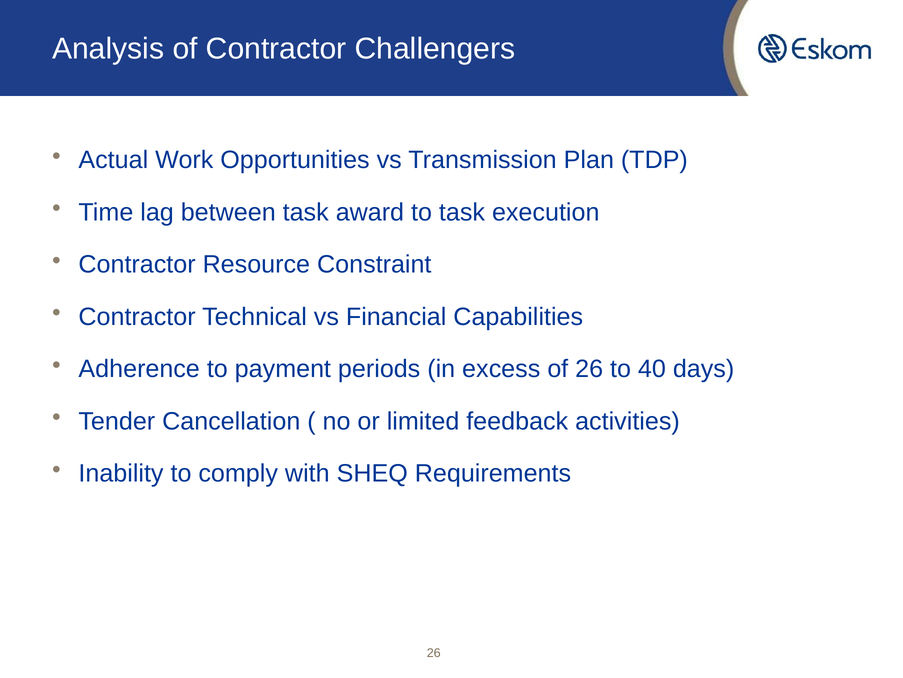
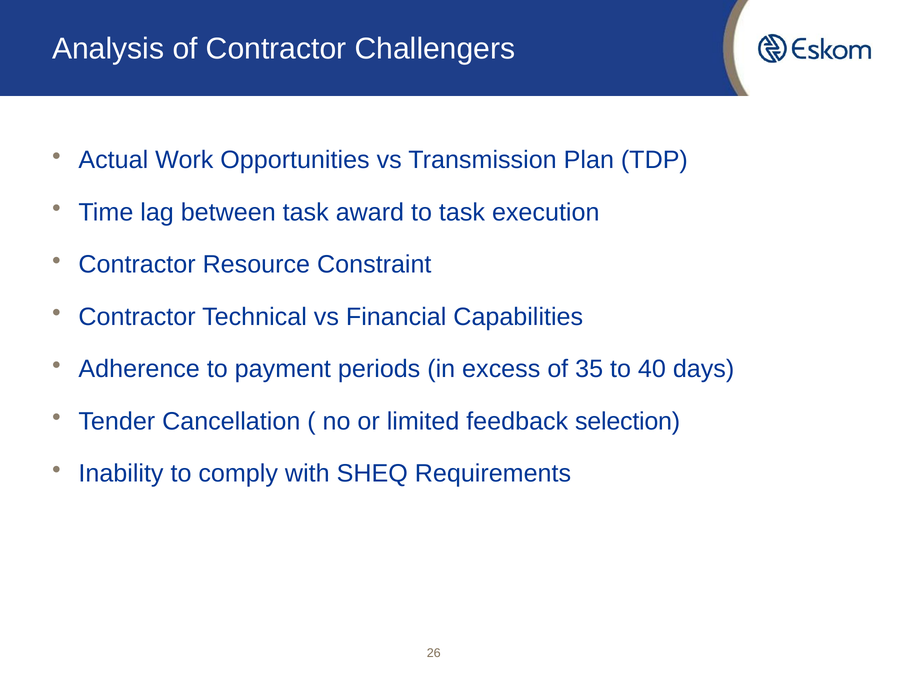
of 26: 26 -> 35 (589, 369)
activities: activities -> selection (628, 421)
